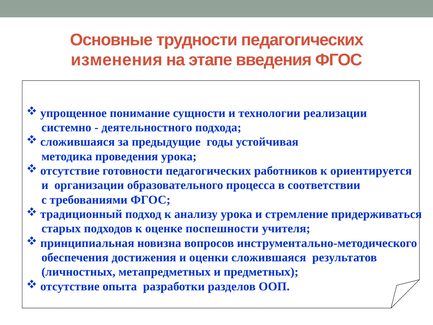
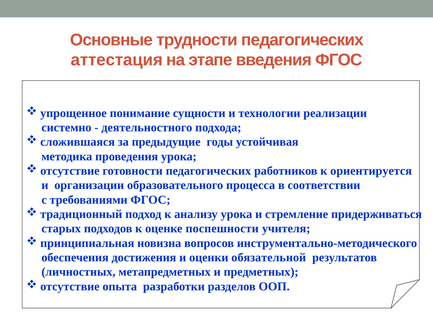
изменения: изменения -> аттестация (117, 60)
оценки сложившаяся: сложившаяся -> обязательной (269, 257)
